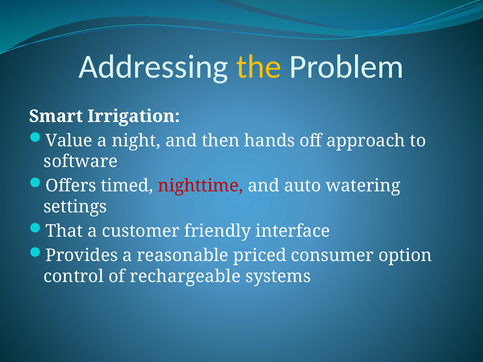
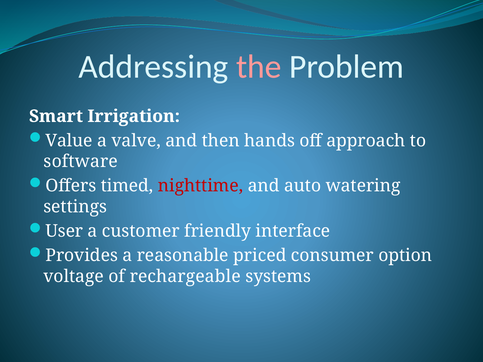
the colour: yellow -> pink (259, 67)
night: night -> valve (136, 141)
That: That -> User (64, 231)
control: control -> voltage (74, 277)
